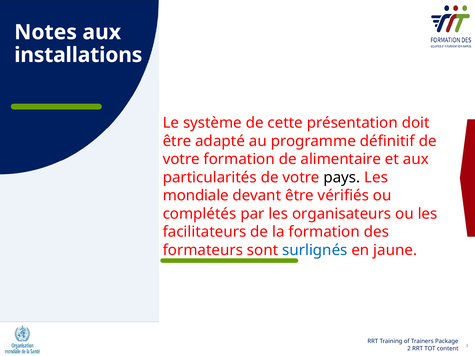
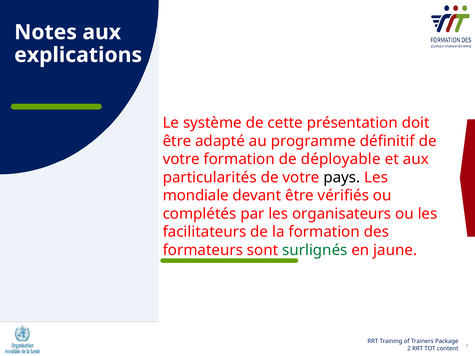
installations: installations -> explications (78, 55)
alimentaire: alimentaire -> déployable (341, 159)
surlignés colour: blue -> green (315, 250)
